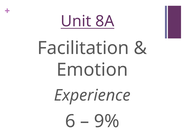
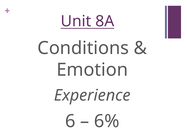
Facilitation: Facilitation -> Conditions (83, 48)
9%: 9% -> 6% (107, 121)
